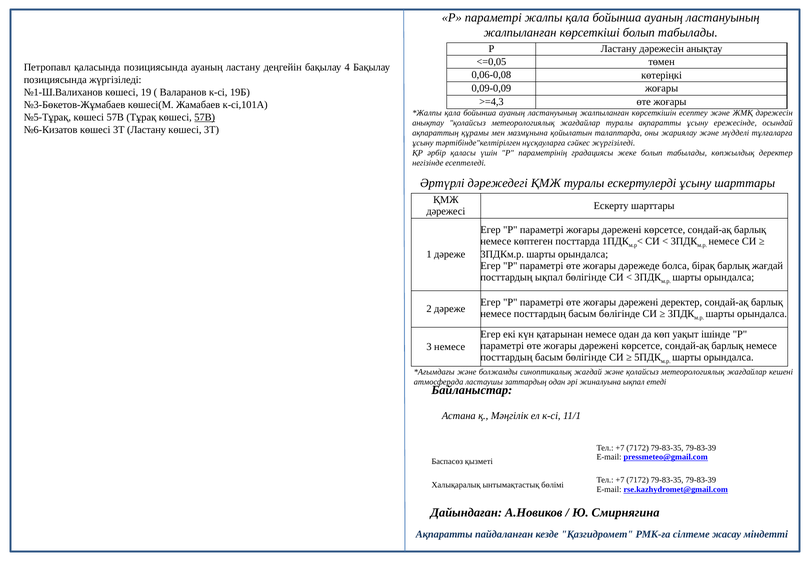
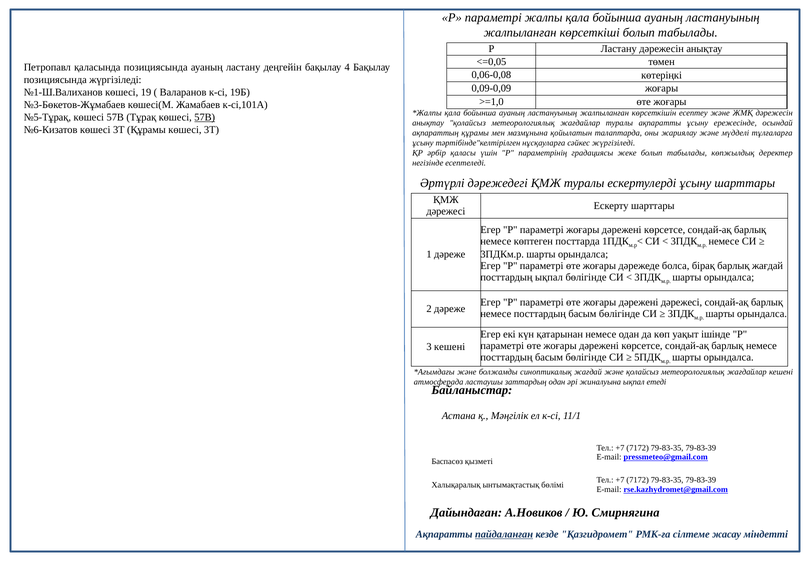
>=4,3: >=4,3 -> >=1,0 (491, 102)
3Т Ластану: Ластану -> Құрамы (146, 130)
дәрежені деректер: деректер -> дәрежесі (681, 302)
3 немесе: немесе -> кешені (450, 347)
пайдаланған underline: none -> present (504, 534)
